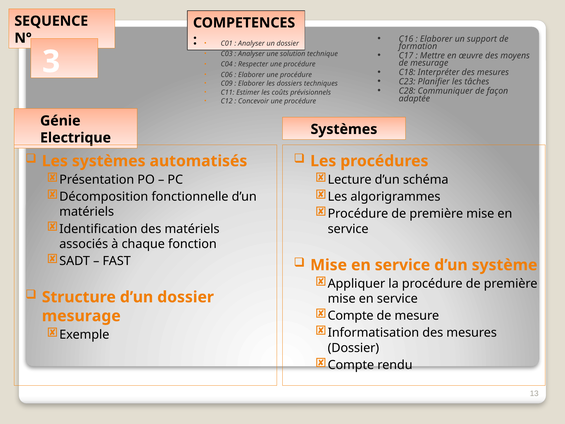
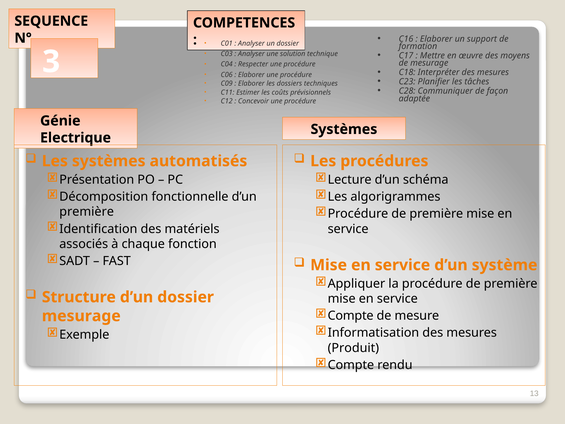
matériels: matériels -> première (87, 212)
Dossier: Dossier -> Produit (353, 348)
